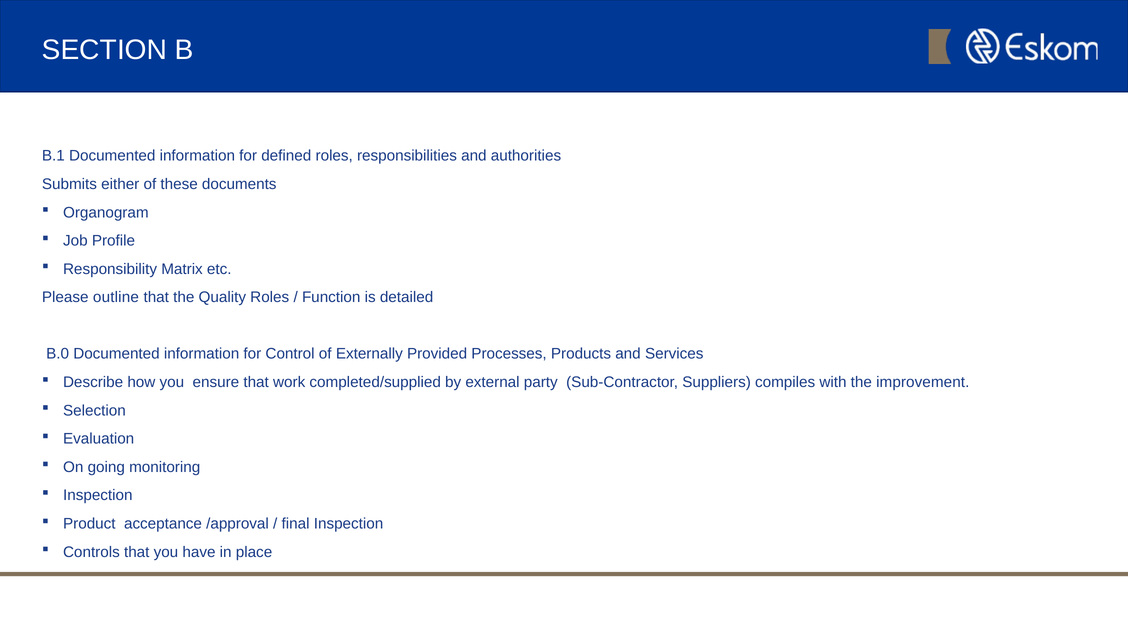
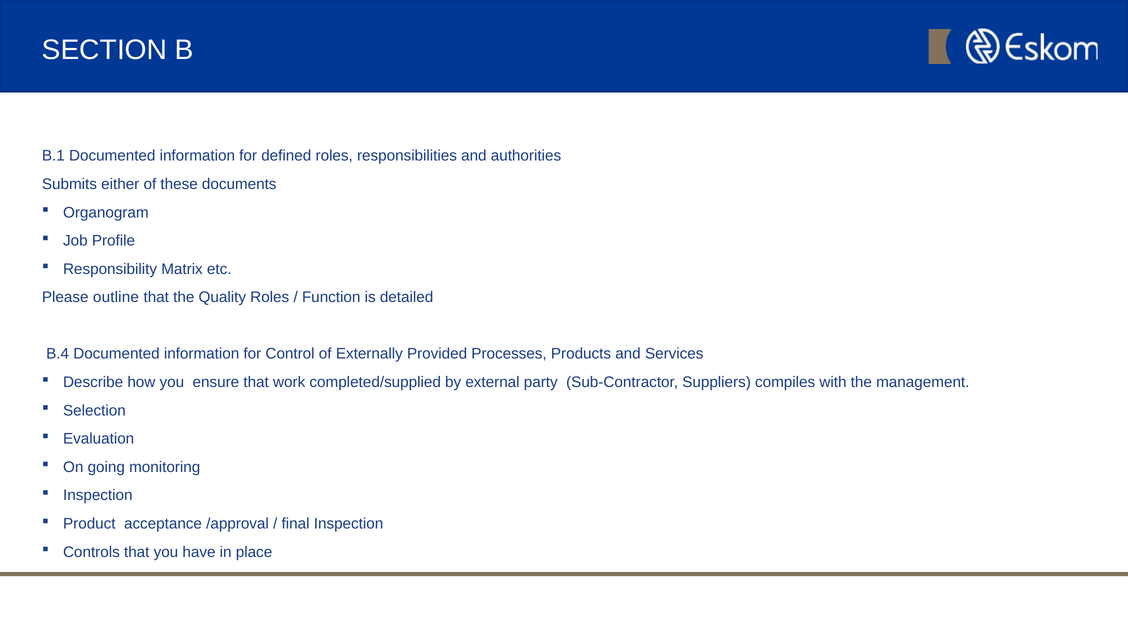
B.0: B.0 -> B.4 (58, 354)
improvement: improvement -> management (923, 382)
